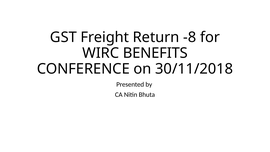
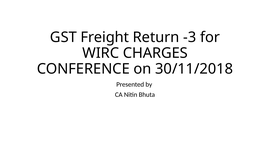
-8: -8 -> -3 (190, 37)
BENEFITS: BENEFITS -> CHARGES (155, 53)
